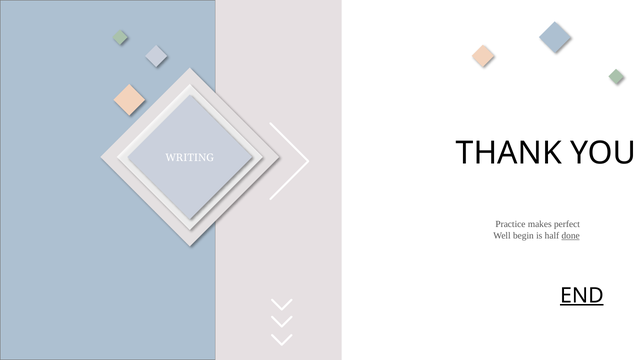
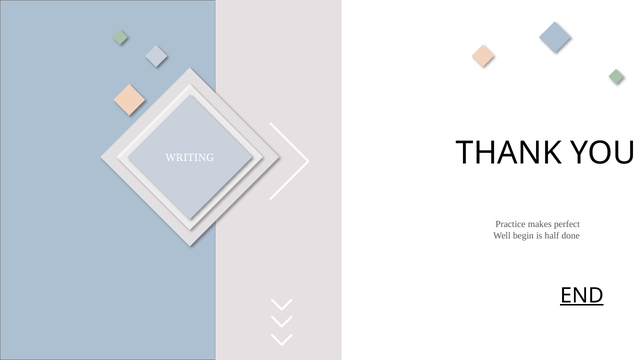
done underline: present -> none (571, 236)
